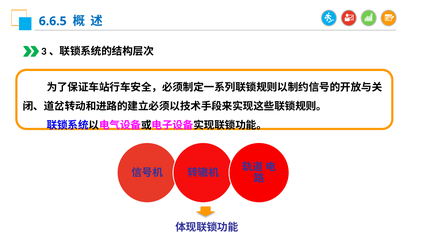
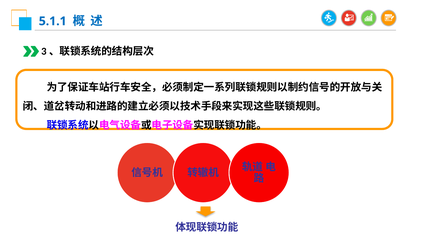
6.6.5: 6.6.5 -> 5.1.1 (53, 21)
